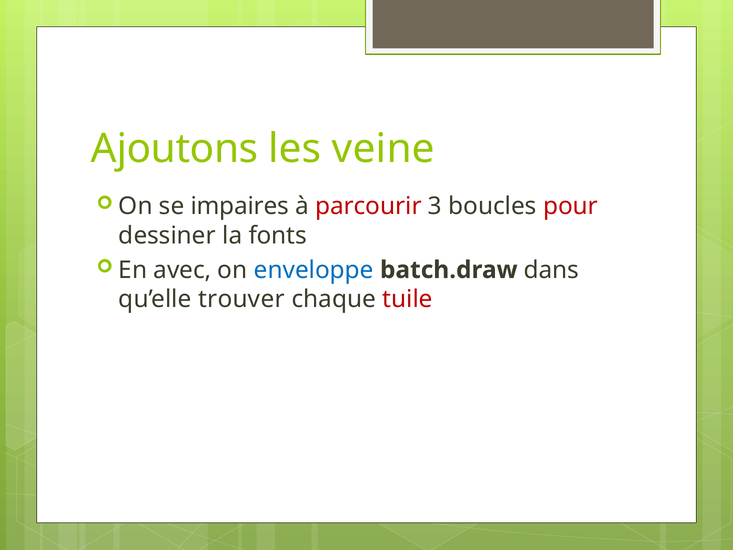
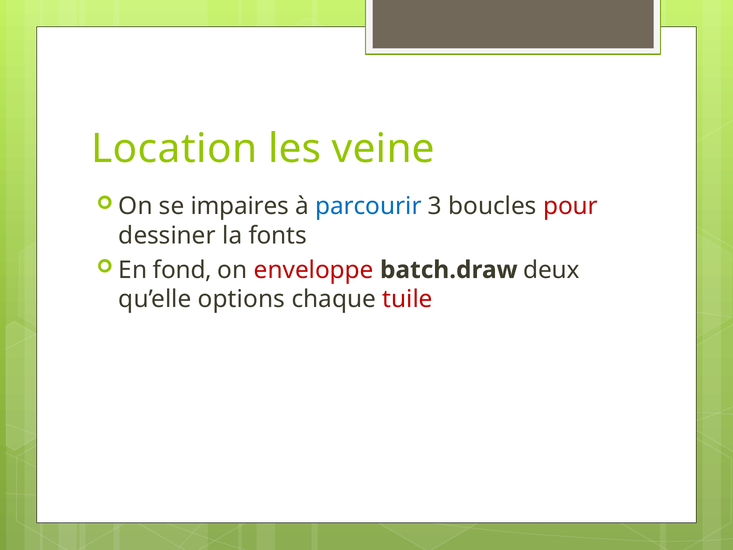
Ajoutons: Ajoutons -> Location (174, 149)
parcourir colour: red -> blue (368, 206)
avec: avec -> fond (182, 270)
enveloppe colour: blue -> red (314, 270)
dans: dans -> deux (551, 270)
trouver: trouver -> options (241, 299)
